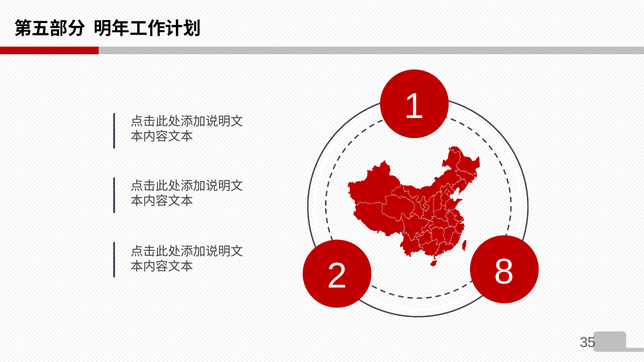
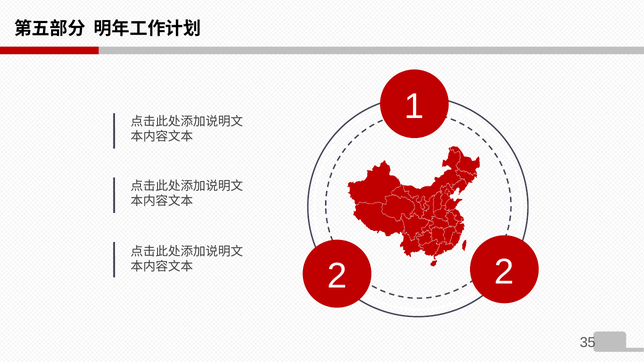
2 8: 8 -> 2 (504, 272)
